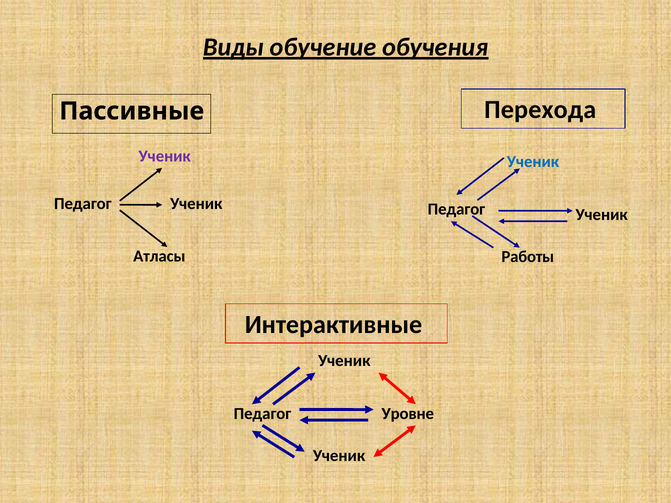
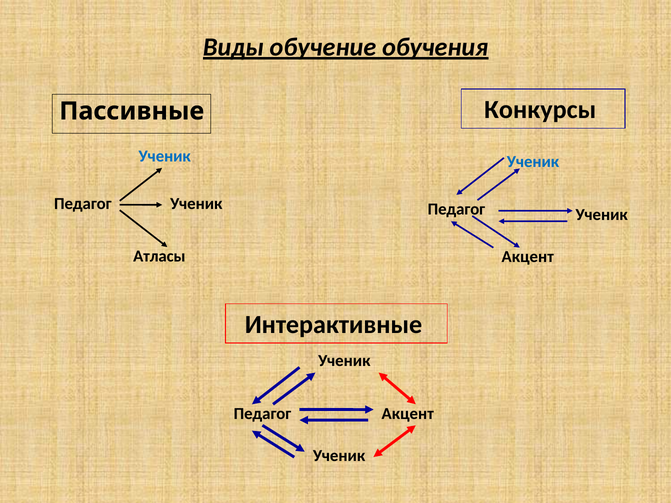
Перехода: Перехода -> Конкурсы (540, 110)
Ученик colour: purple -> blue (165, 156)
Работы: Работы -> Акцент (528, 257)
Уровне: Уровне -> Акцент (408, 414)
